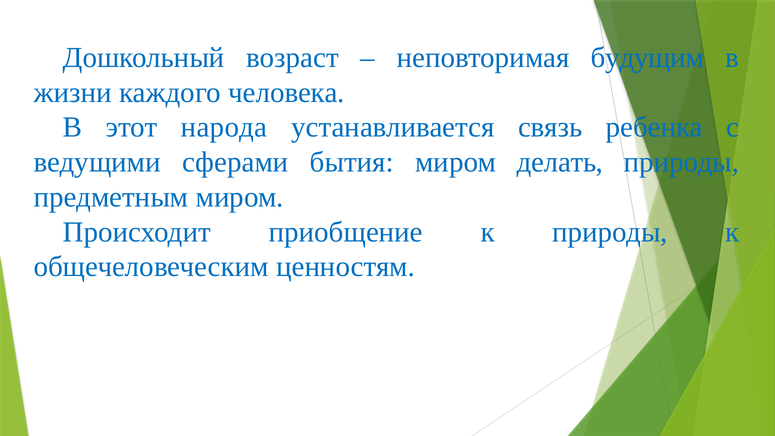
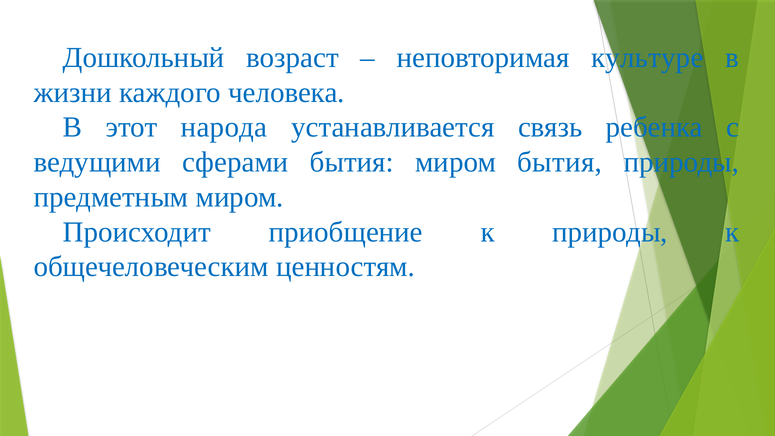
будущим: будущим -> культуре (647, 58)
миром делать: делать -> бытия (560, 162)
